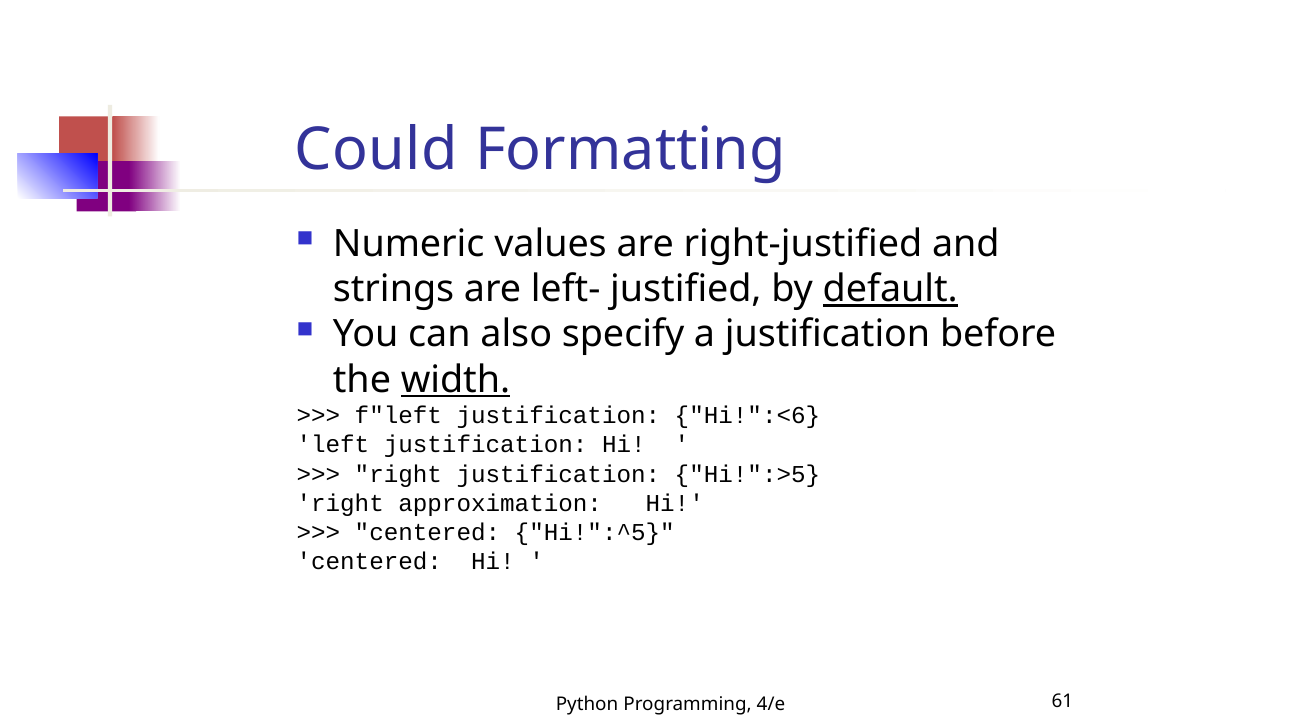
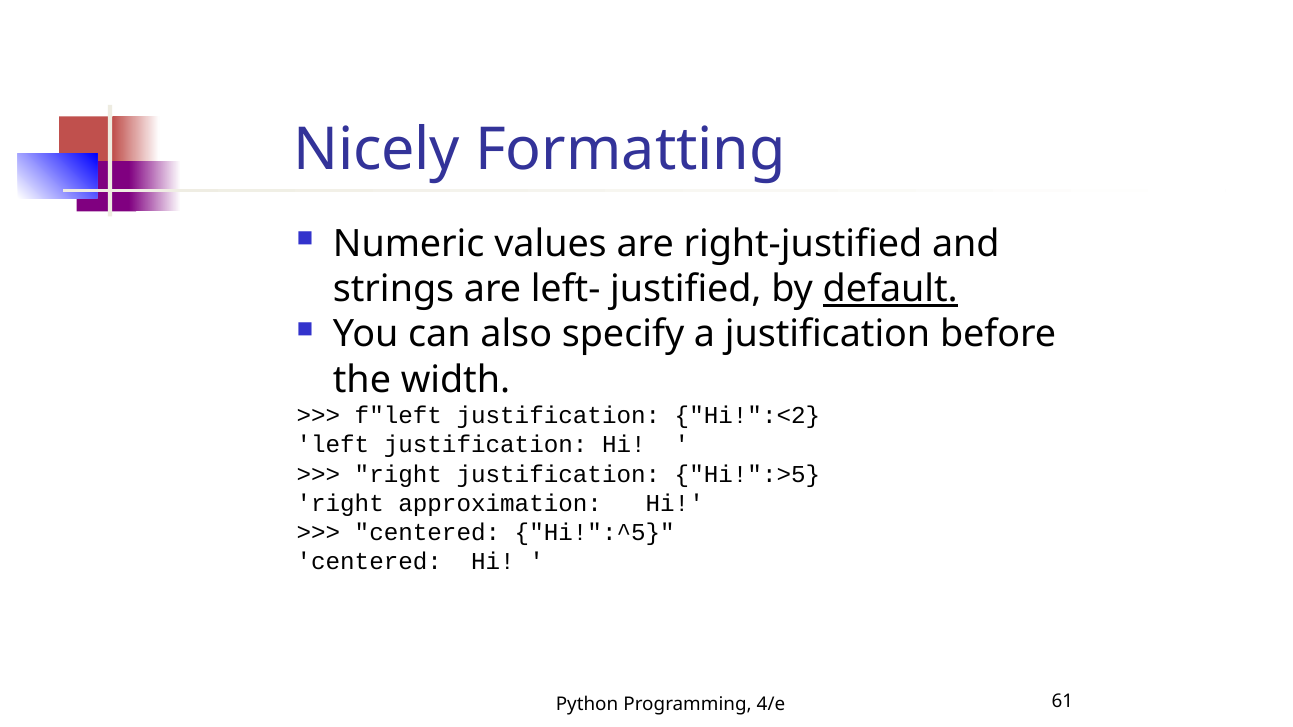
Could: Could -> Nicely (377, 150)
width underline: present -> none (455, 380)
Hi!":<6: Hi!":<6 -> Hi!":<2 (747, 416)
